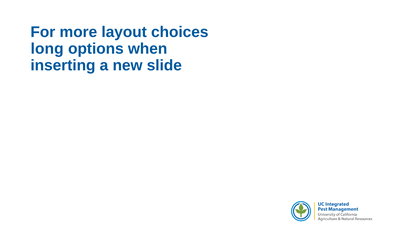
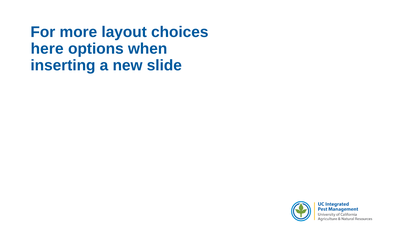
long: long -> here (47, 49)
